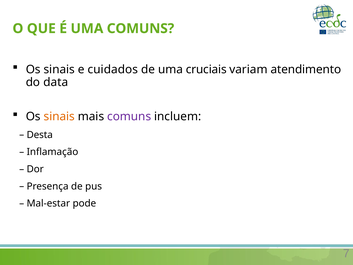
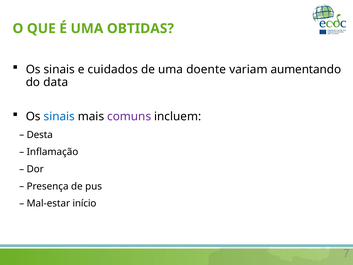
UMA COMUNS: COMUNS -> OBTIDAS (140, 29)
cruciais: cruciais -> doente (206, 69)
atendimento: atendimento -> aumentando (306, 69)
sinais colour: orange -> blue (59, 116)
pode: pode -> início (84, 203)
